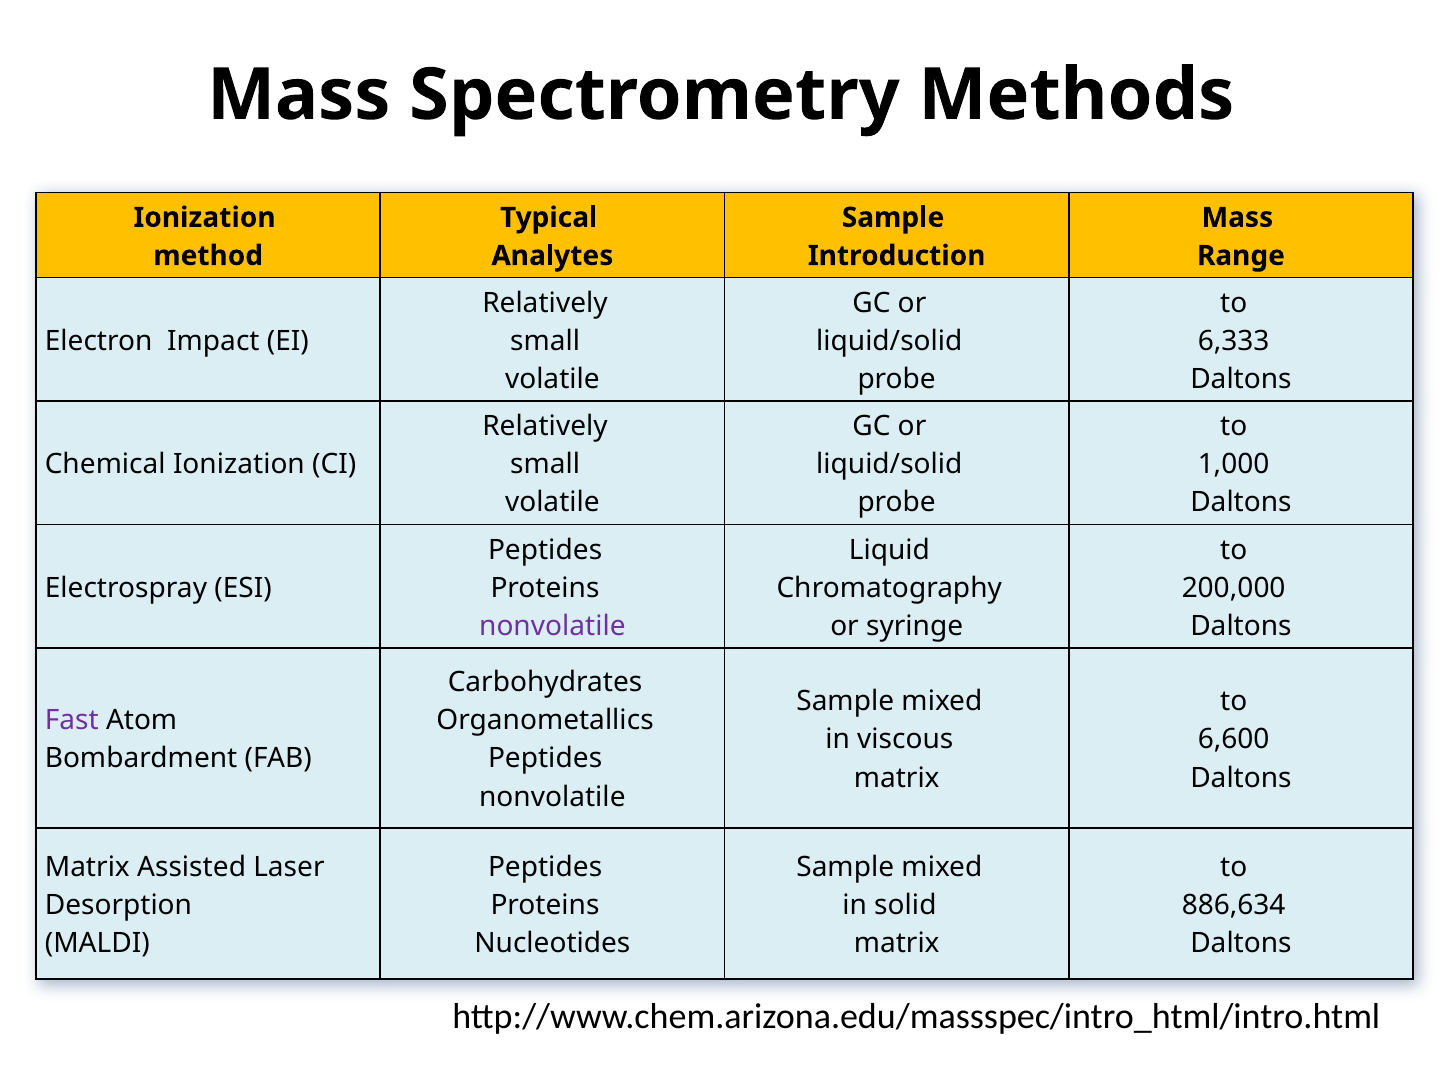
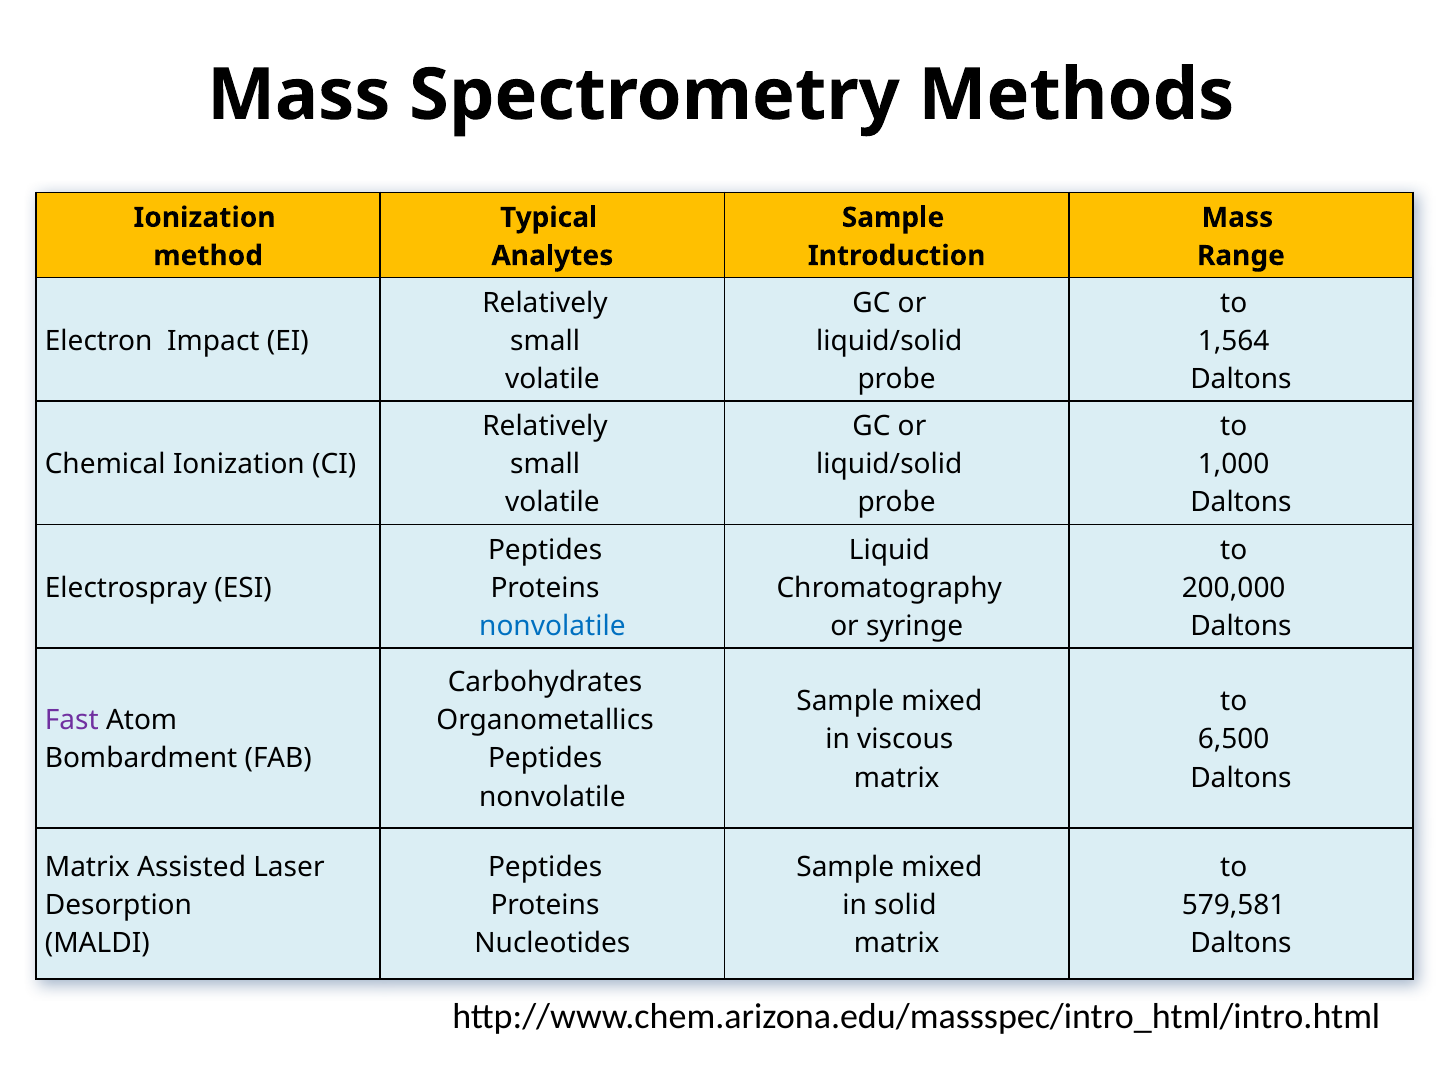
6,333: 6,333 -> 1,564 (1234, 341)
nonvolatile colour: purple -> blue (552, 626)
6,600: 6,600 -> 6,500 (1234, 739)
886,634: 886,634 -> 579,581 (1234, 905)
